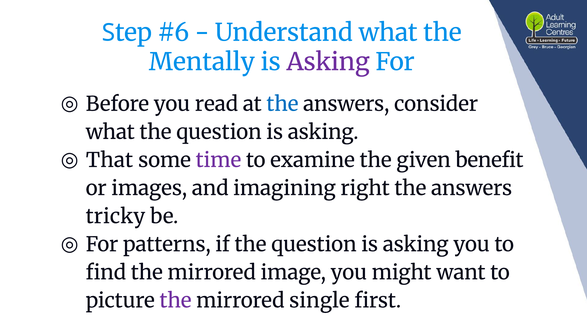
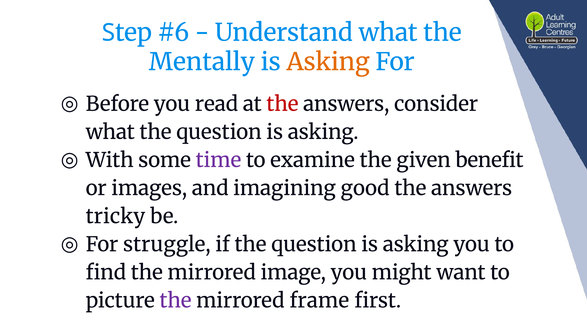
Asking colour: purple -> orange (328, 62)
the colour: blue -> red (282, 104)
That: That -> With (110, 160)
right: right -> good (365, 188)
patterns: patterns -> struggle (167, 245)
single: single -> frame (319, 301)
